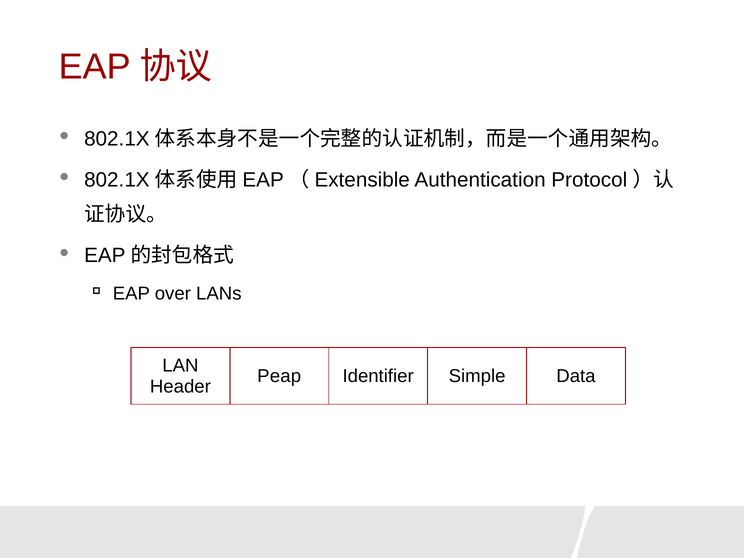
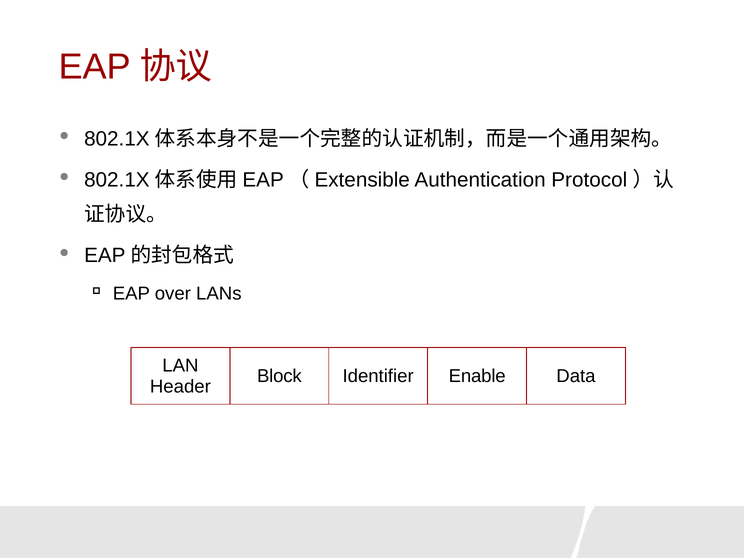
Peap: Peap -> Block (279, 376)
Simple: Simple -> Enable (477, 376)
